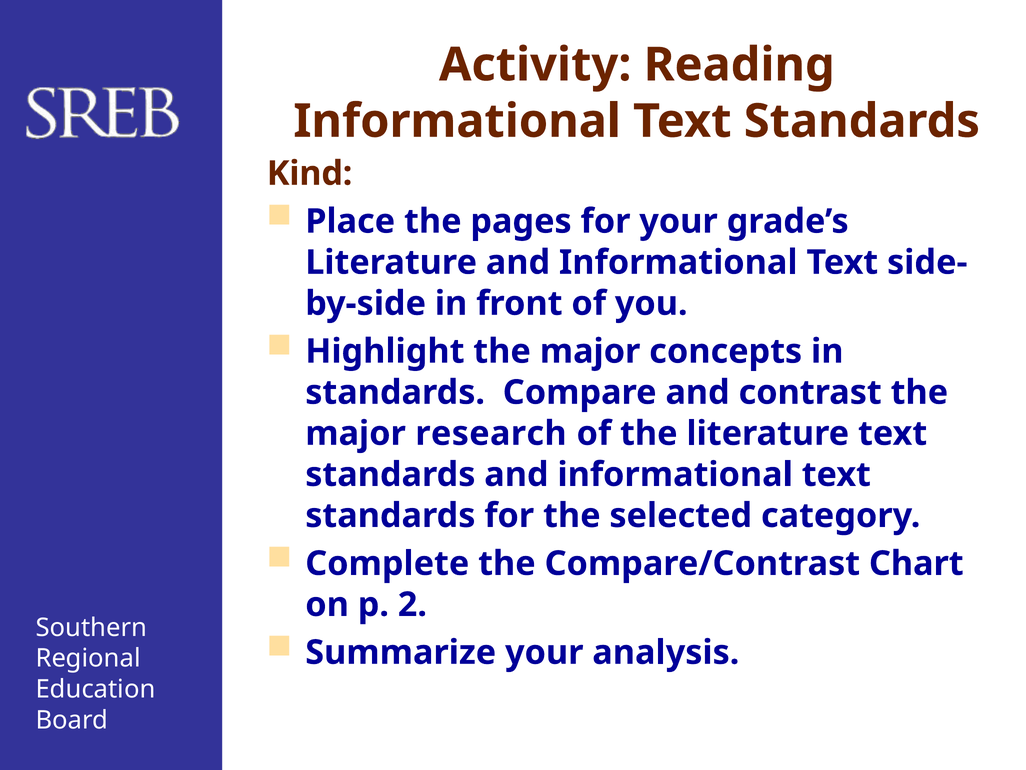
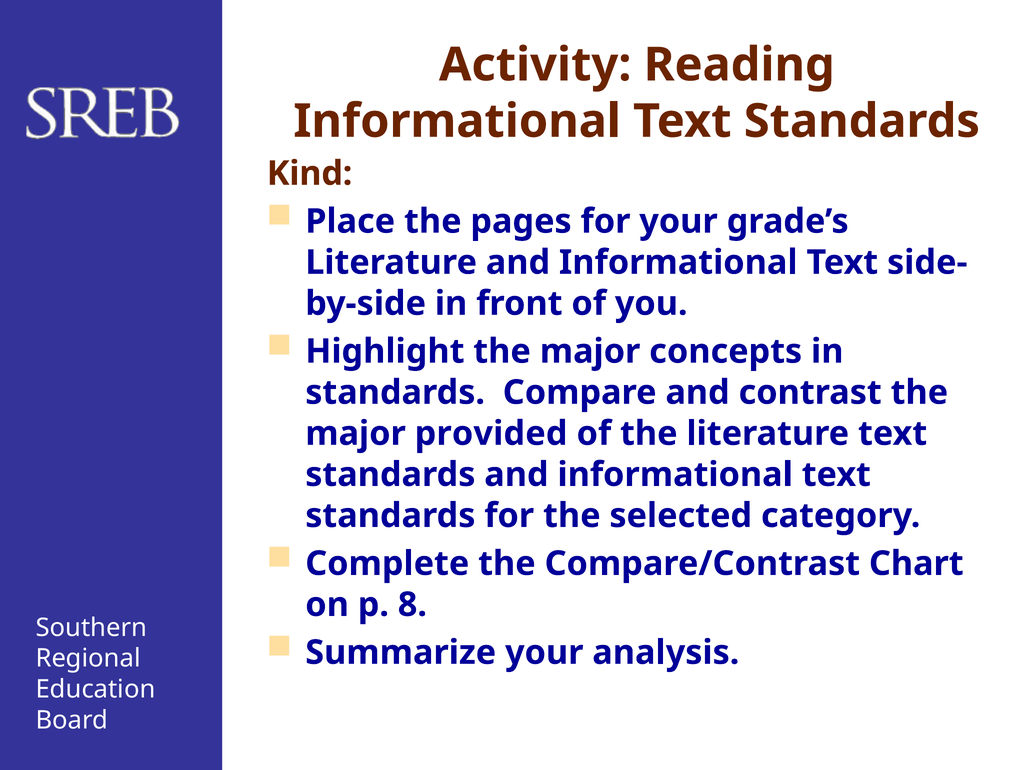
research: research -> provided (491, 433)
2: 2 -> 8 (412, 604)
